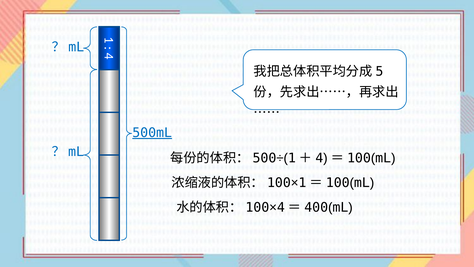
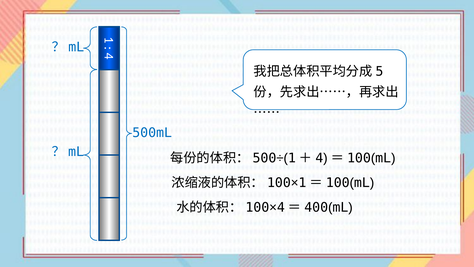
500mL underline: present -> none (152, 133)
